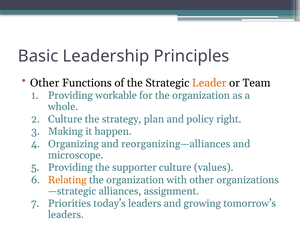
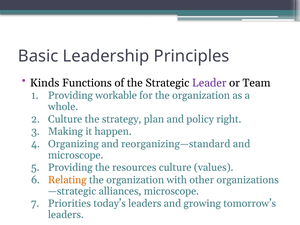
Other: Other -> Kinds (45, 83)
Leader colour: orange -> purple (209, 83)
reorganizing—alliances: reorganizing—alliances -> reorganizing—standard (176, 144)
supporter: supporter -> resources (134, 167)
alliances assignment: assignment -> microscope (171, 191)
